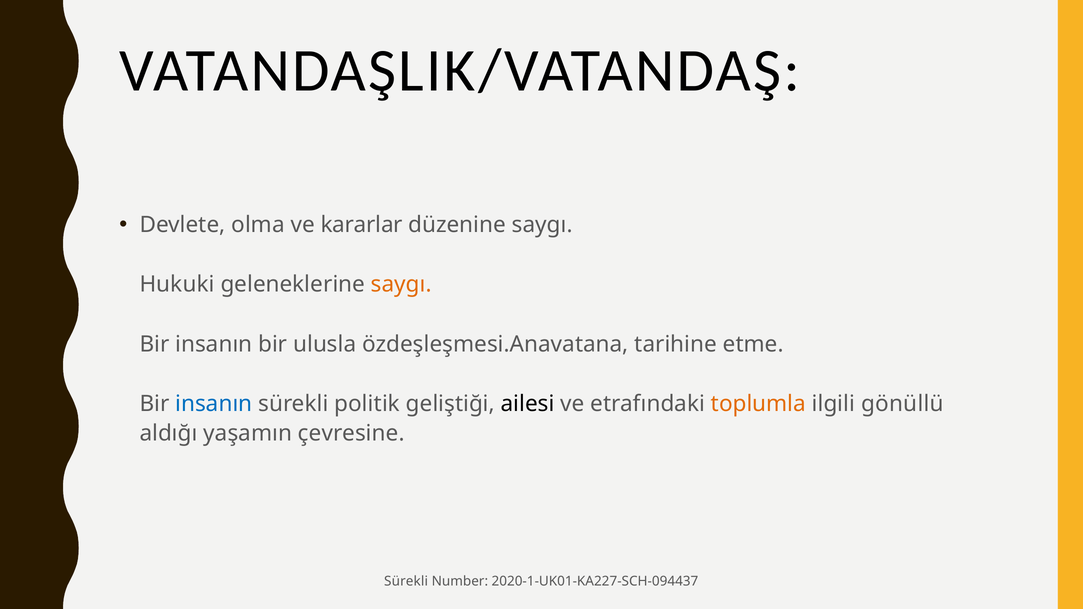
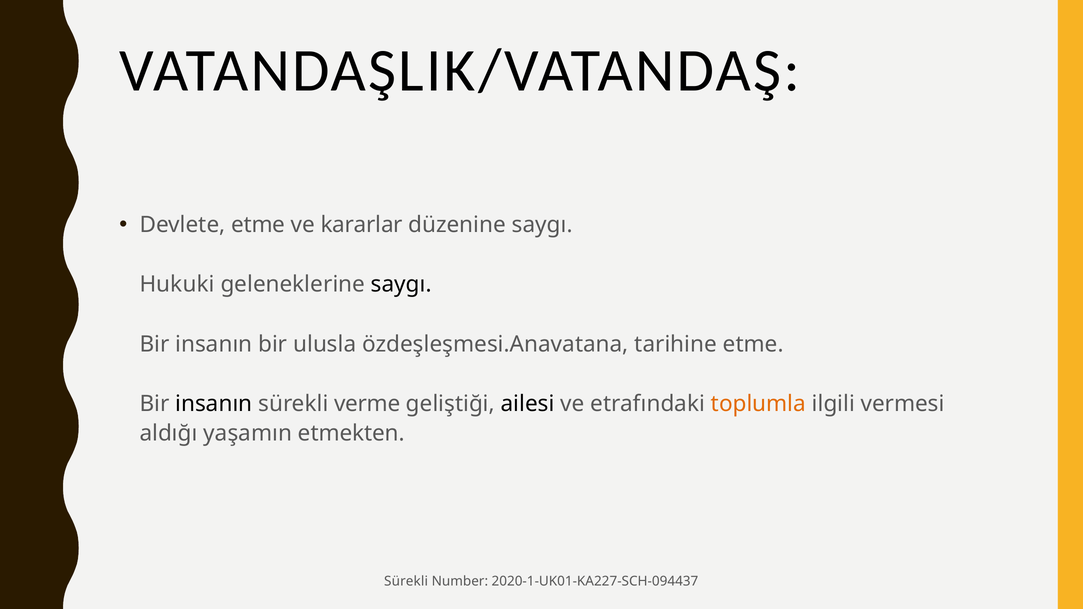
Devlete olma: olma -> etme (258, 225)
saygı colour: orange -> black (401, 285)
insanın colour: blue -> black (214, 404)
politik: politik -> verme (367, 404)
gönüllü: gönüllü -> vermesi (903, 404)
çevresine: çevresine -> etmekten (351, 434)
